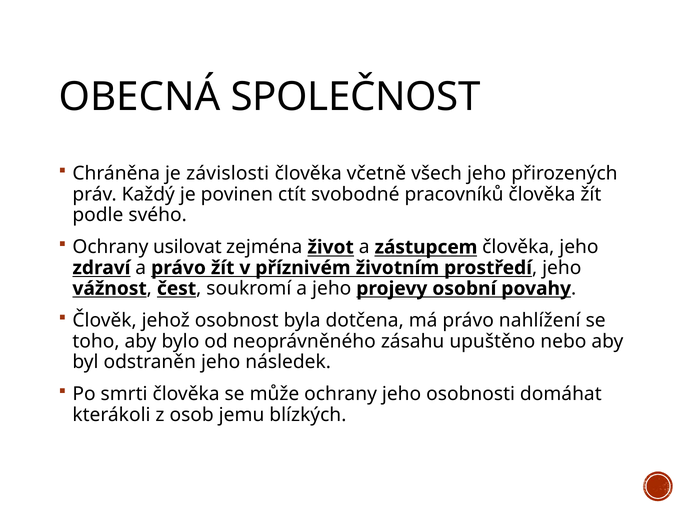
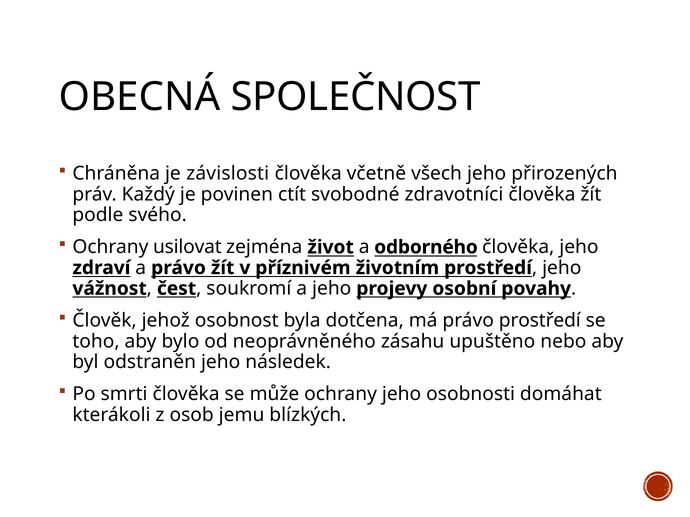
pracovníků: pracovníků -> zdravotníci (454, 194)
zástupcem: zástupcem -> odborného (426, 247)
právo nahlížení: nahlížení -> prostředí (540, 321)
